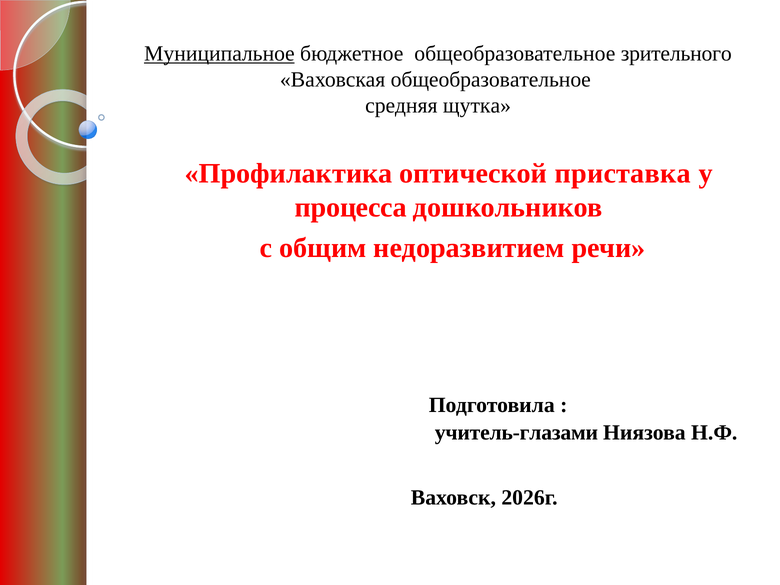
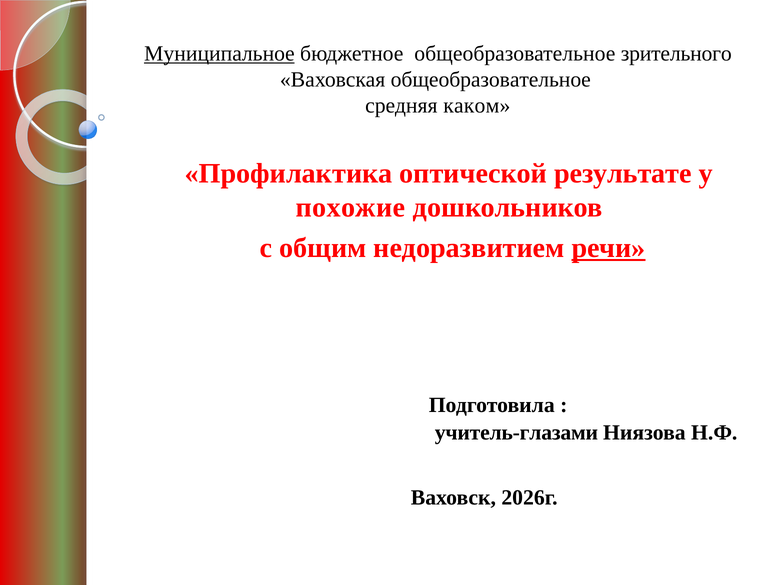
щутка: щутка -> каком (477, 106)
приставка: приставка -> результате (623, 174)
процесса: процесса -> похожие (350, 208)
речи underline: none -> present (608, 248)
